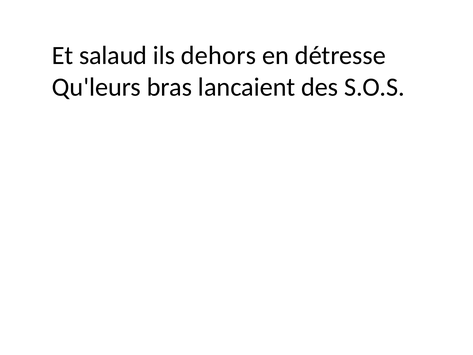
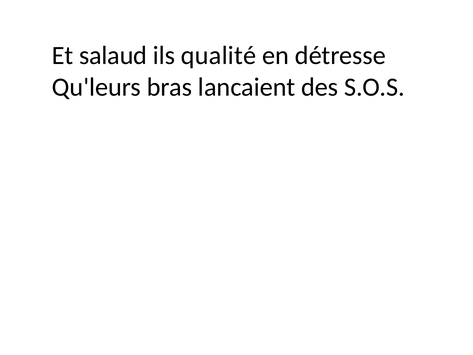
dehors: dehors -> qualité (219, 55)
